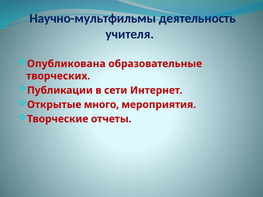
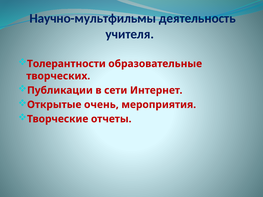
Опубликована: Опубликована -> Толерантности (66, 64)
много: много -> очень (101, 105)
